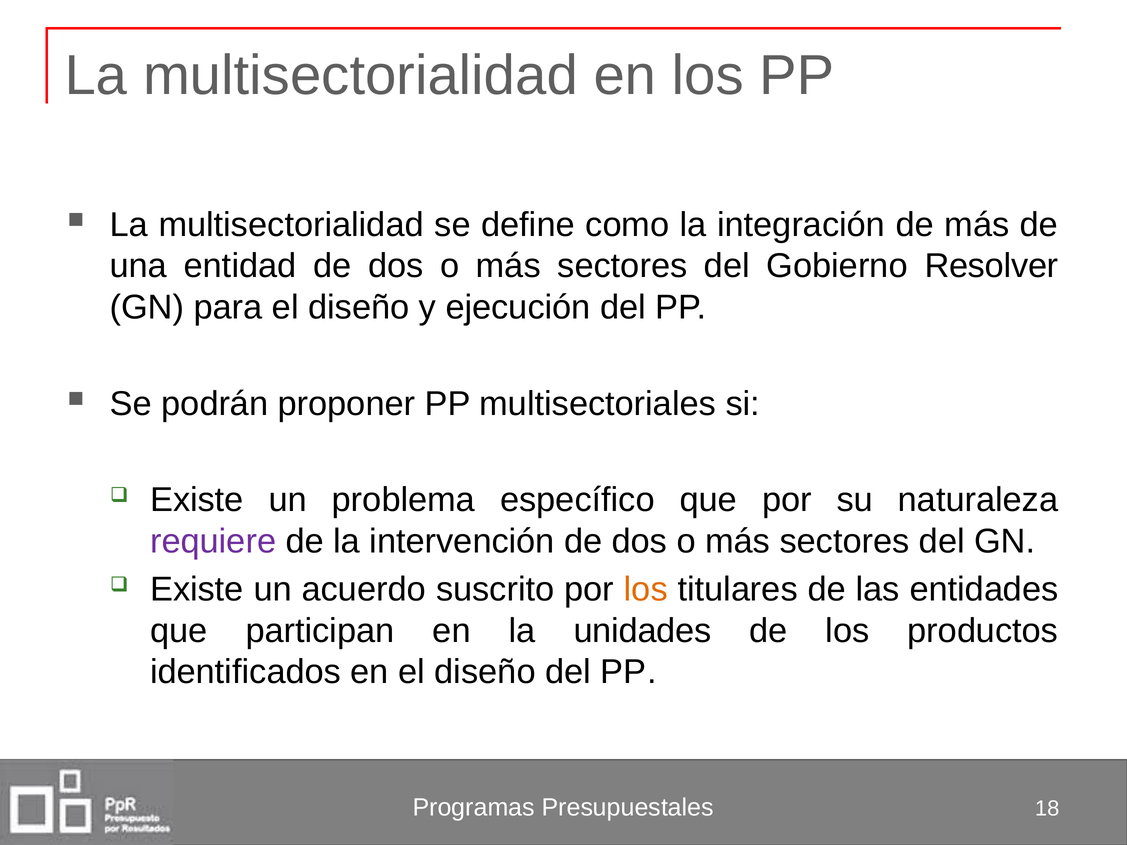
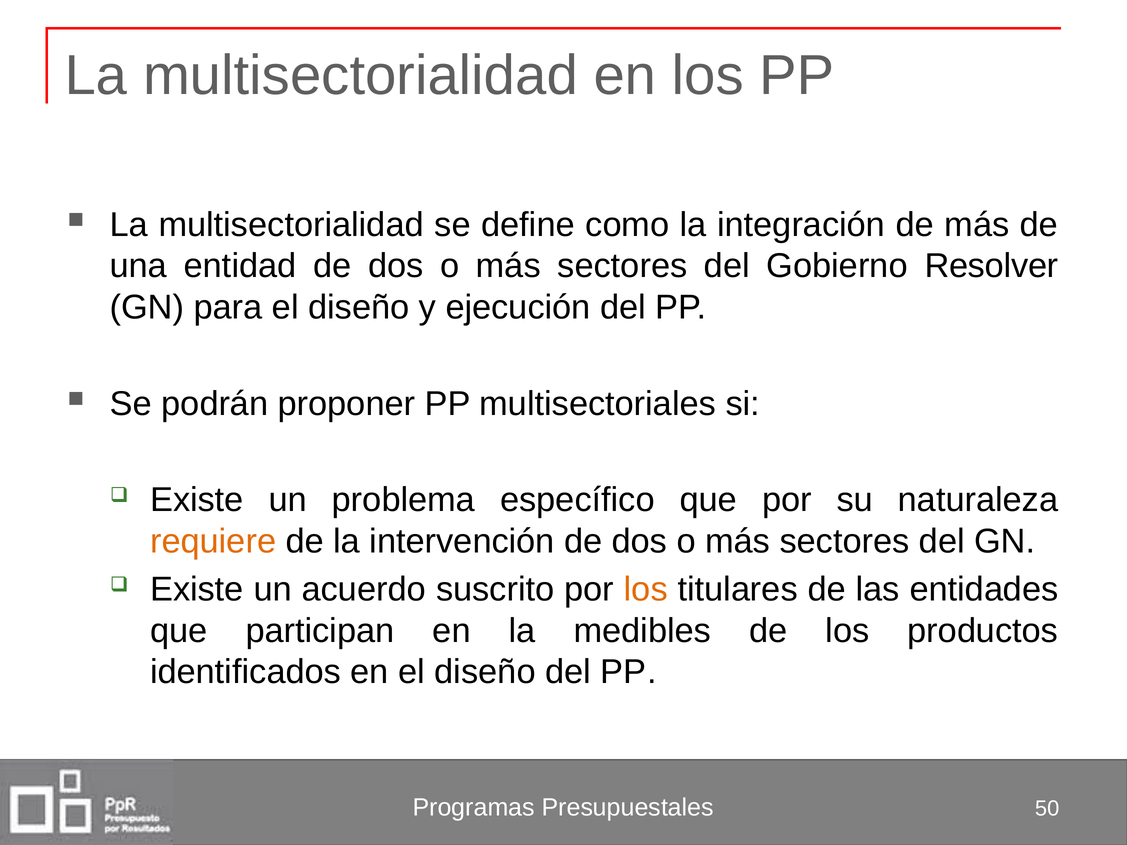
requiere colour: purple -> orange (213, 541)
unidades: unidades -> medibles (642, 631)
18: 18 -> 50 (1047, 809)
